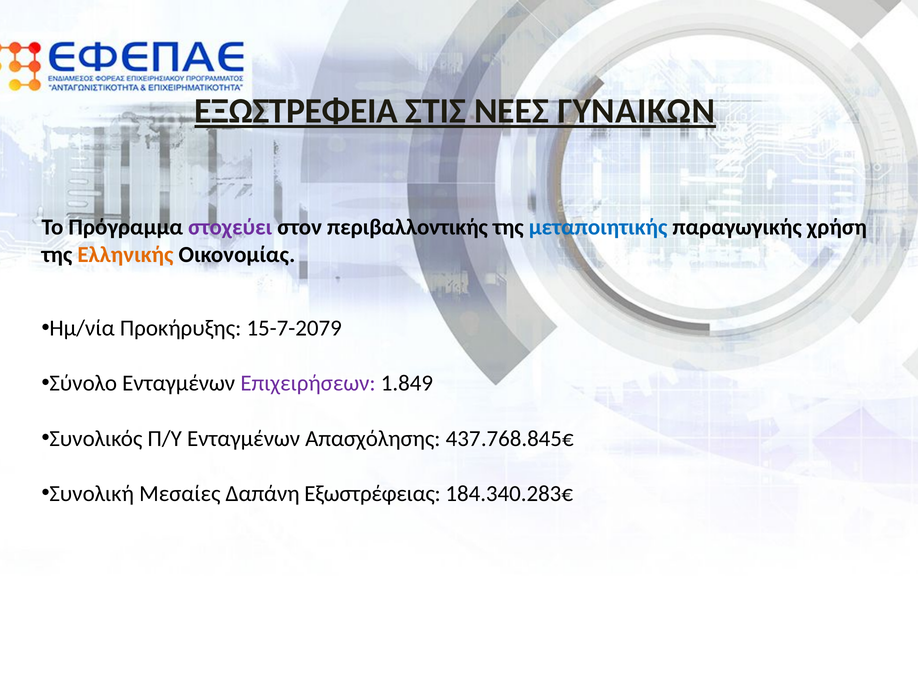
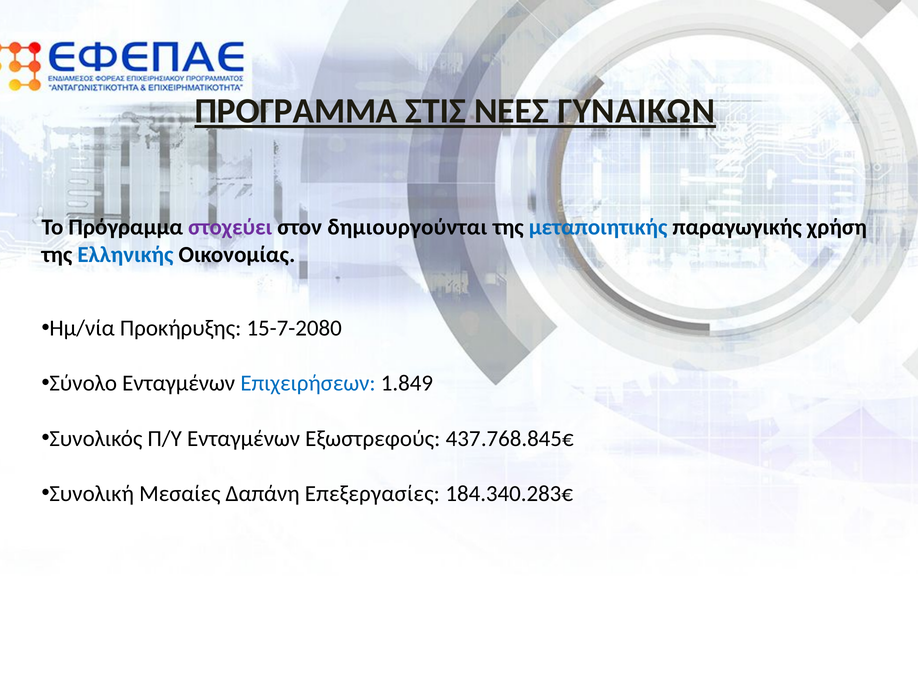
ΕΞΩΣΤΡΕΦΕΙΑ: ΕΞΩΣΤΡΕΦΕΙΑ -> ΠΡΟΓΡΑΜΜΑ (296, 111)
περιβαλλοντικής: περιβαλλοντικής -> δημιουργούνται (407, 227)
Ελληνικής colour: orange -> blue (125, 254)
15-7-2079: 15-7-2079 -> 15-7-2080 (294, 328)
Επιχειρήσεων colour: purple -> blue (308, 383)
Απασχόλησης: Απασχόλησης -> Εξωστρεφούς (373, 438)
Εξωστρέφειας: Εξωστρέφειας -> Επεξεργασίες (372, 493)
